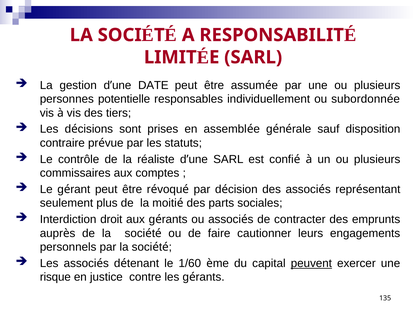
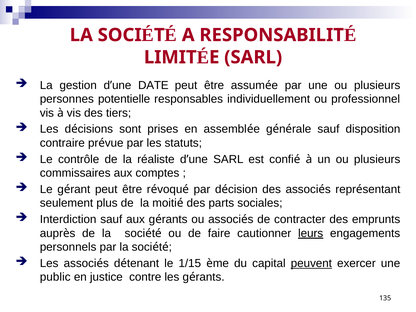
subordonnée: subordonnée -> professionnel (366, 99)
Interdiction droit: droit -> sauf (111, 219)
leurs underline: none -> present (311, 233)
1/60: 1/60 -> 1/15 (190, 263)
risque: risque -> public (55, 277)
